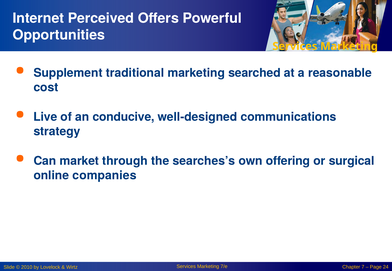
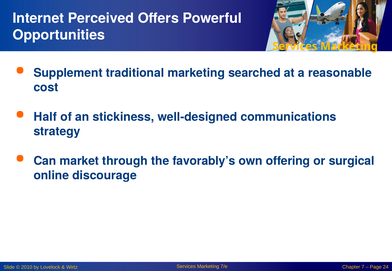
Live: Live -> Half (45, 117)
conducive: conducive -> stickiness (123, 117)
searches’s: searches’s -> favorably’s (204, 161)
companies: companies -> discourage (105, 176)
